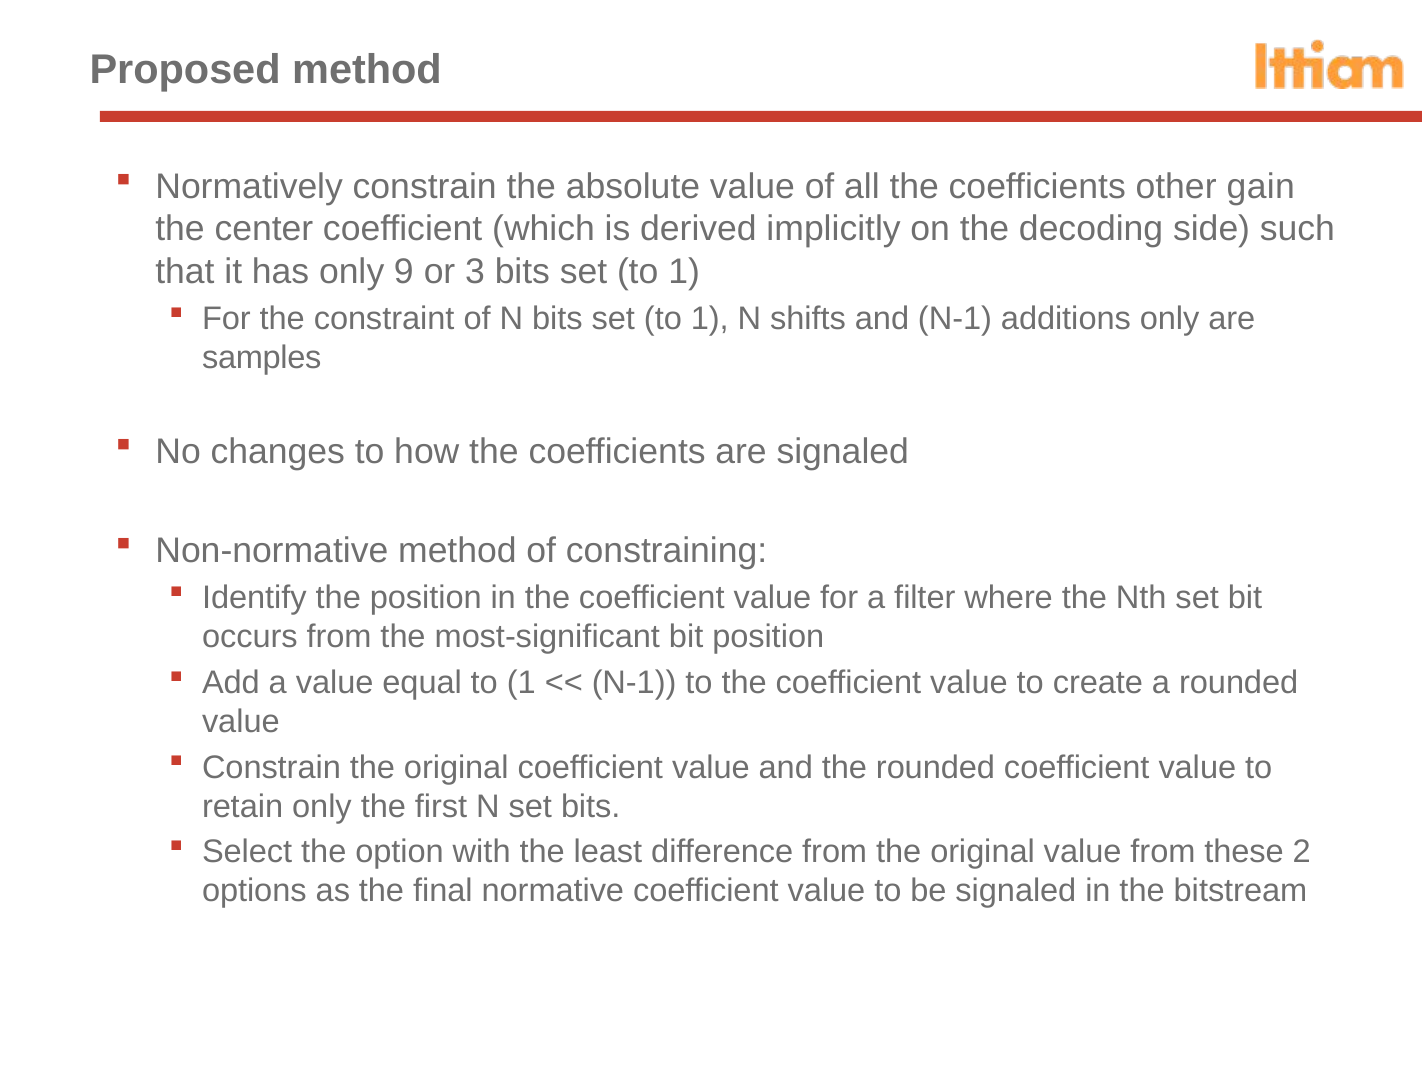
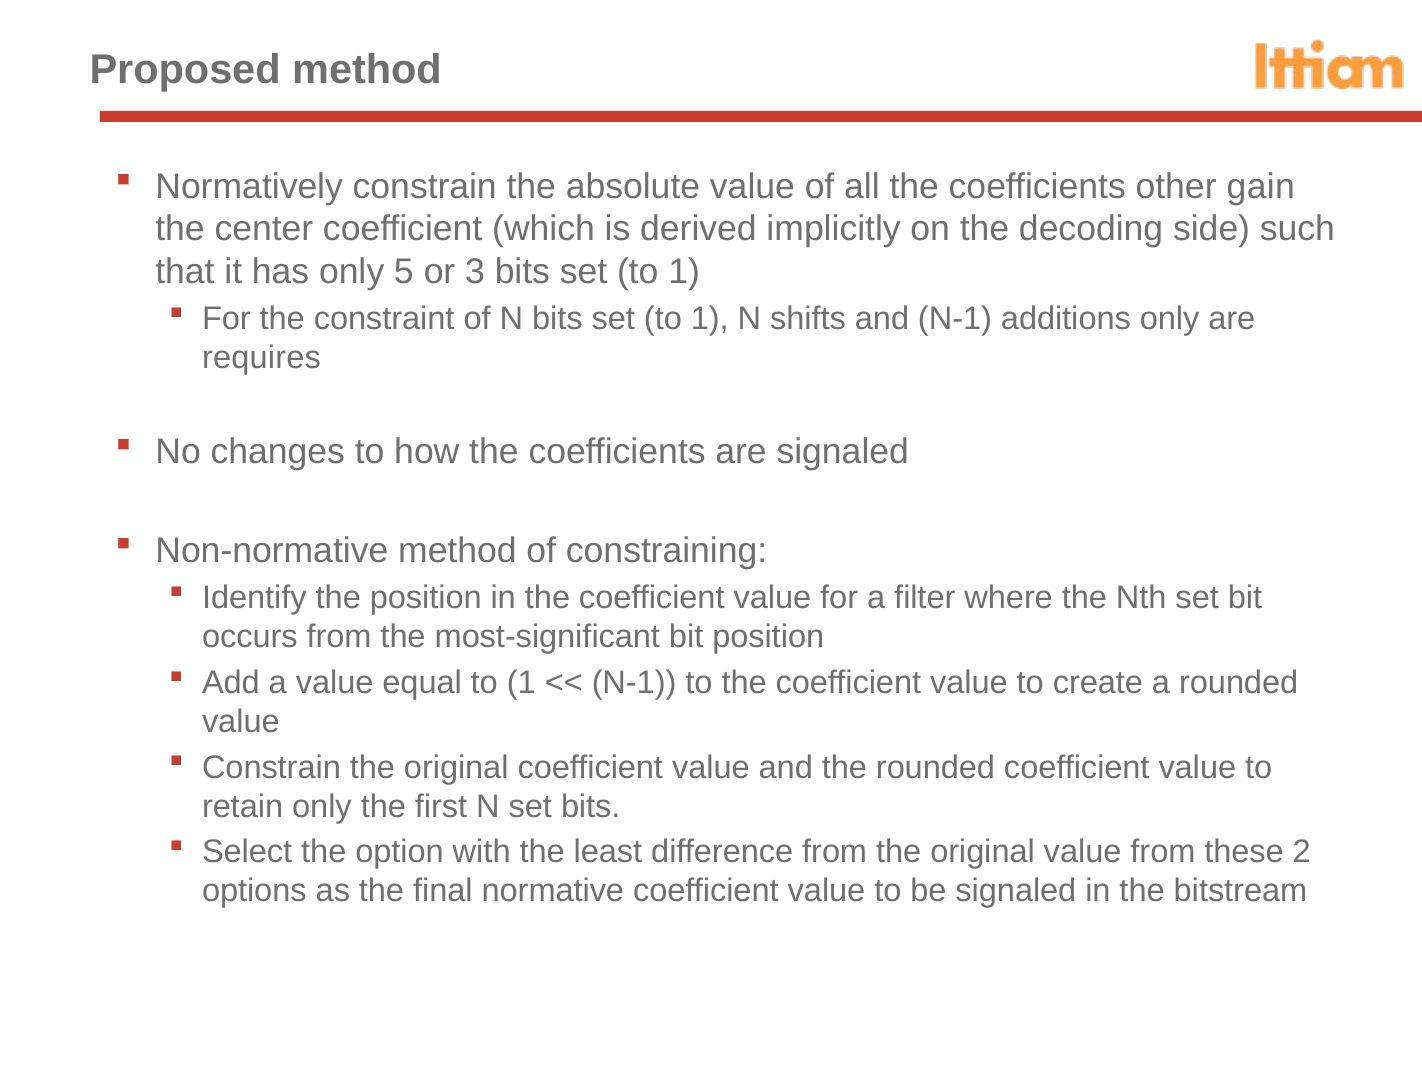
9: 9 -> 5 (404, 272)
samples: samples -> requires (261, 358)
